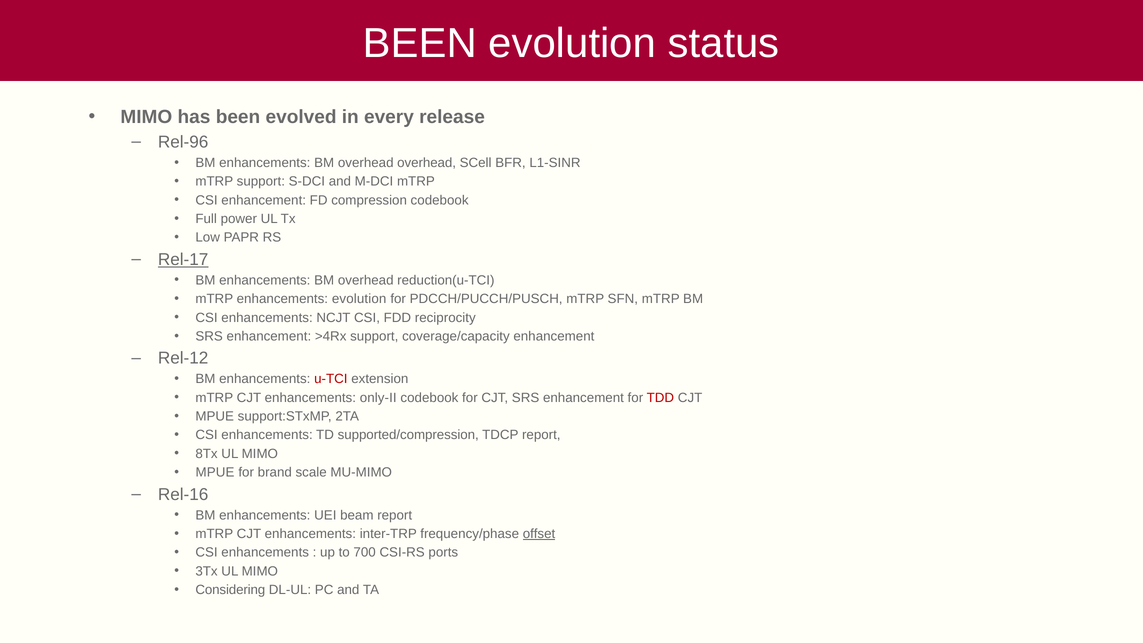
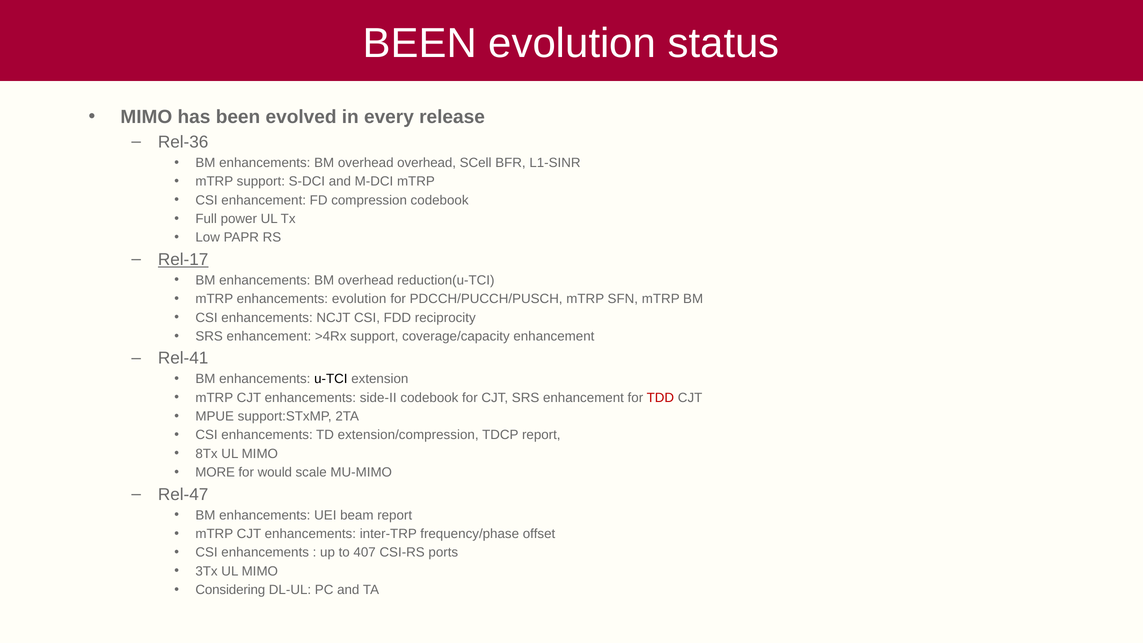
Rel-96: Rel-96 -> Rel-36 (183, 142)
Rel-12: Rel-12 -> Rel-41 (183, 358)
u-TCI colour: red -> black (331, 379)
only-II: only-II -> side-II (378, 398)
supported/compression: supported/compression -> extension/compression (408, 435)
MPUE: MPUE -> MORE (215, 472)
brand: brand -> would (275, 472)
Rel-16: Rel-16 -> Rel-47 (183, 494)
offset underline: present -> none (539, 534)
700: 700 -> 407 (365, 552)
